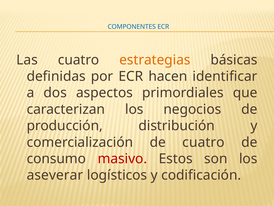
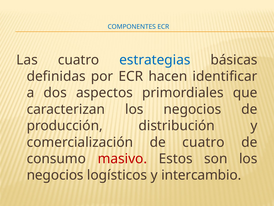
estrategias colour: orange -> blue (155, 60)
aseverar: aseverar -> negocios (55, 175)
codificación: codificación -> intercambio (201, 175)
